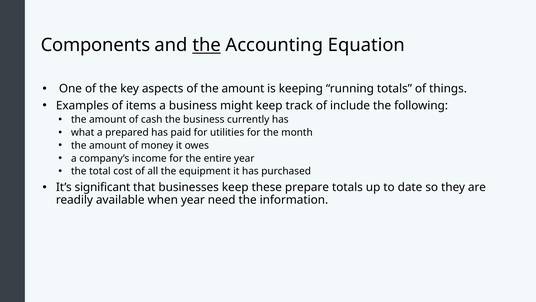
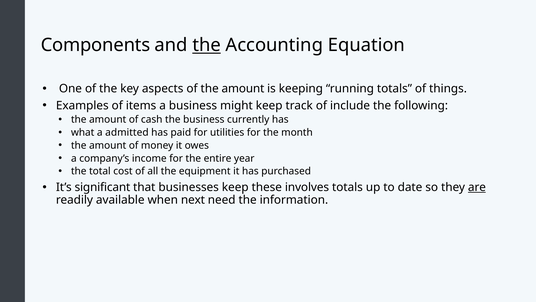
prepared: prepared -> admitted (127, 132)
prepare: prepare -> involves (307, 187)
are underline: none -> present (477, 187)
when year: year -> next (193, 200)
